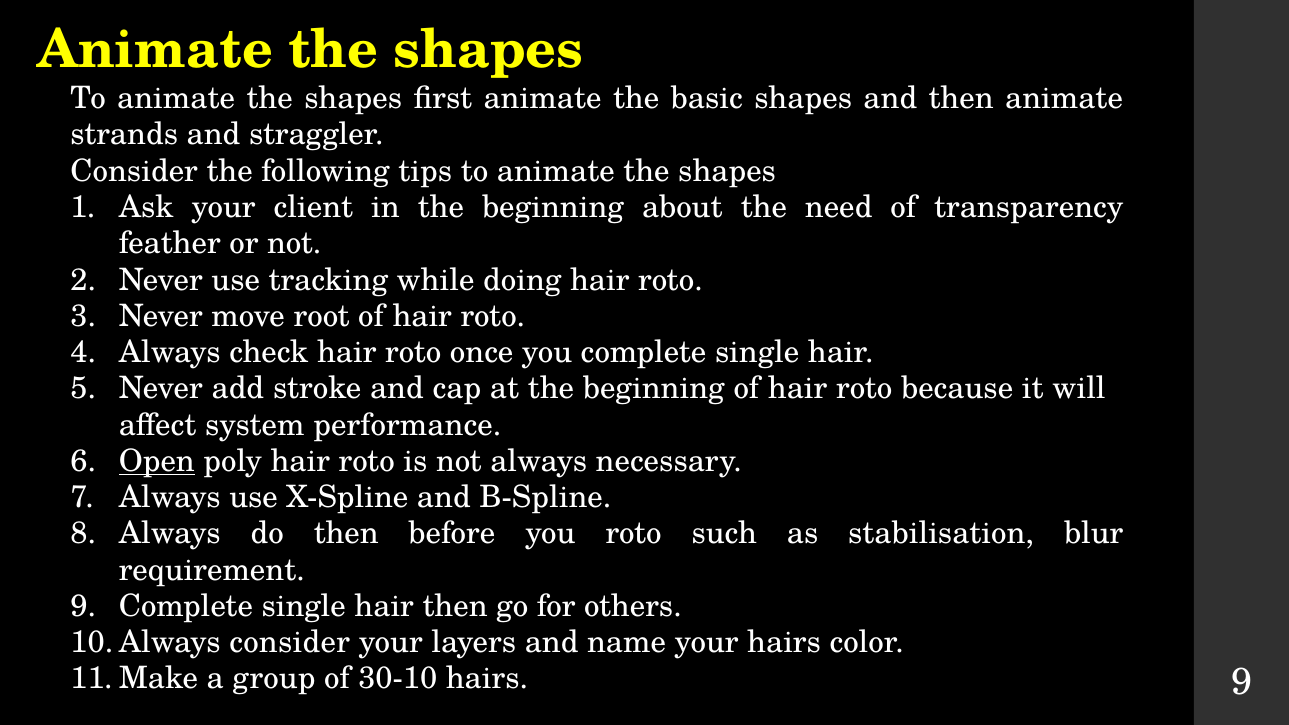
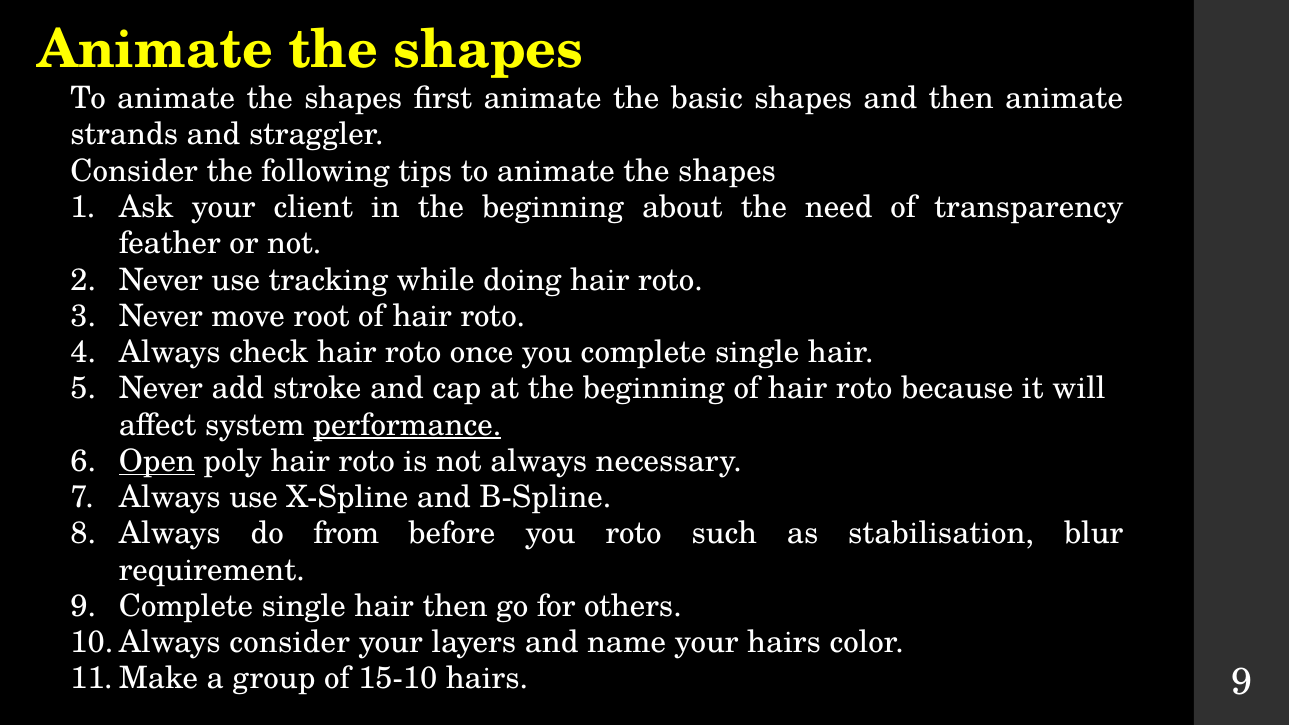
performance underline: none -> present (407, 425)
do then: then -> from (346, 534)
30-10: 30-10 -> 15-10 (398, 679)
